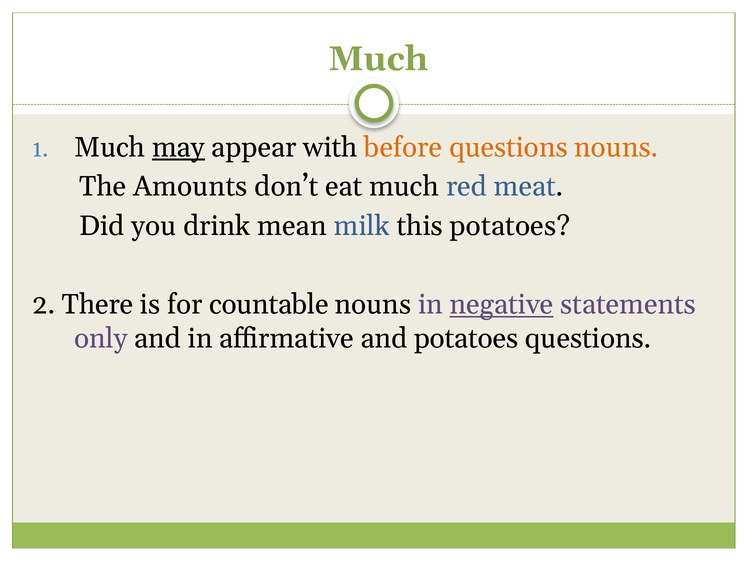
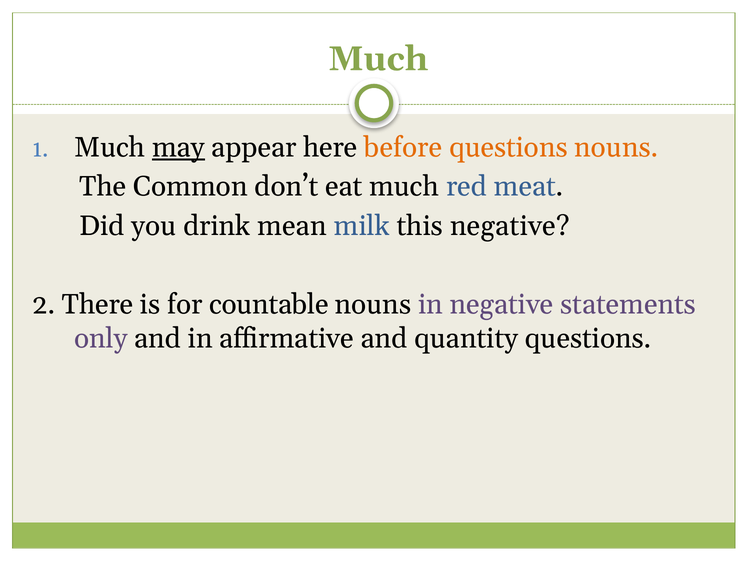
with: with -> here (330, 147)
Amounts: Amounts -> Common (190, 187)
this potatoes: potatoes -> negative (510, 226)
negative underline: present -> none (502, 305)
and potatoes: potatoes -> quantity (466, 338)
